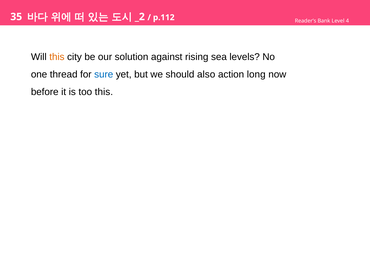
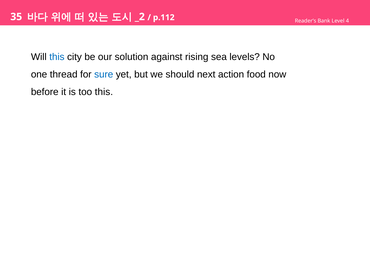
this colour: orange -> blue (57, 57)
also: also -> next (206, 75)
long: long -> food (256, 75)
